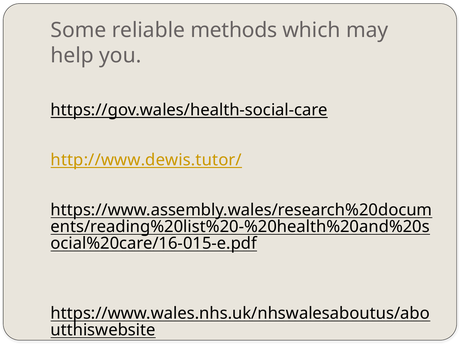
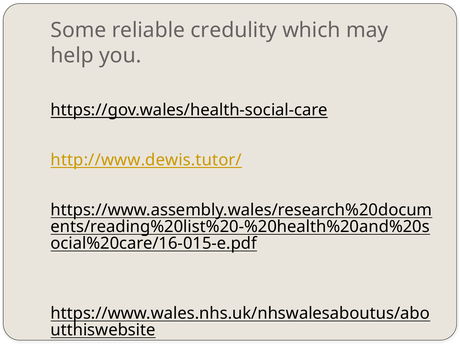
methods: methods -> credulity (234, 30)
